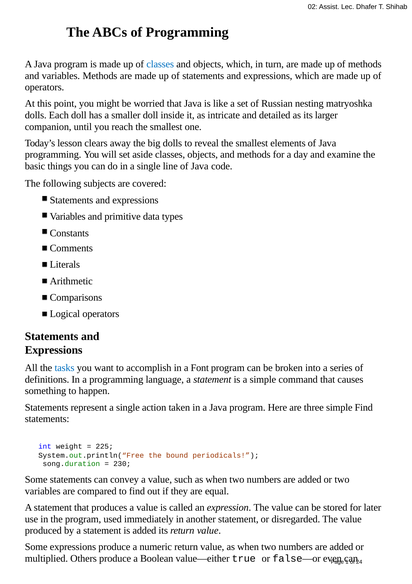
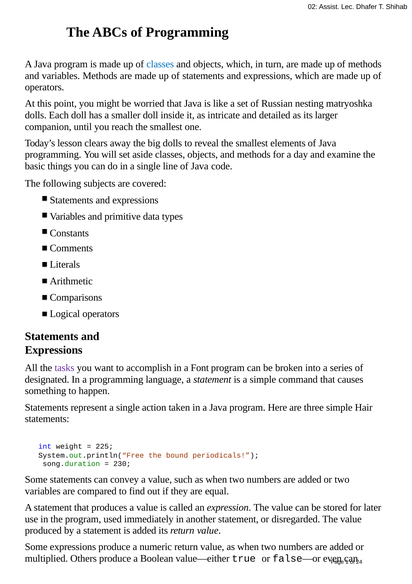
tasks colour: blue -> purple (65, 367)
definitions: definitions -> designated (47, 379)
simple Find: Find -> Hair (364, 407)
